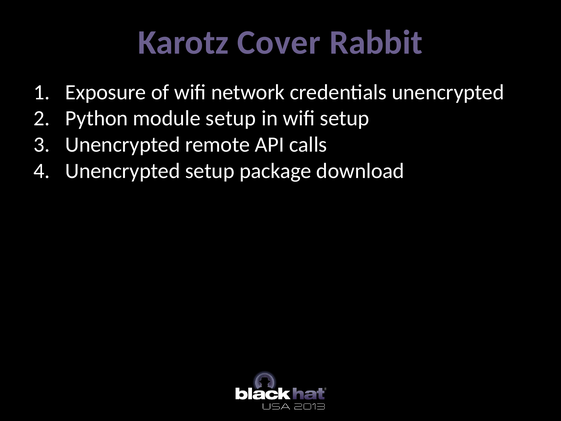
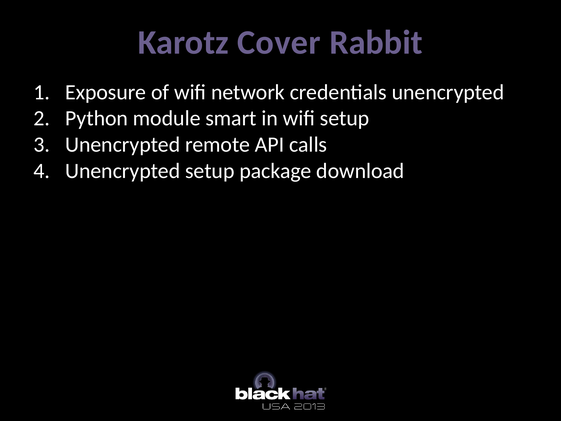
module setup: setup -> smart (231, 118)
